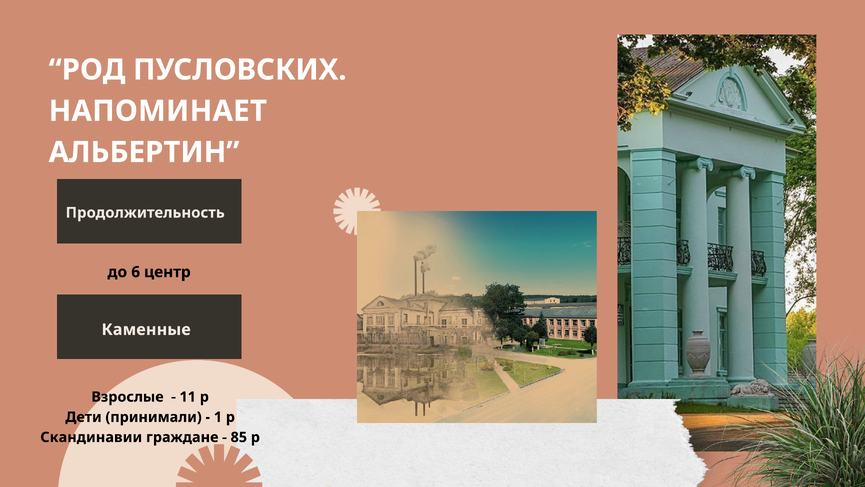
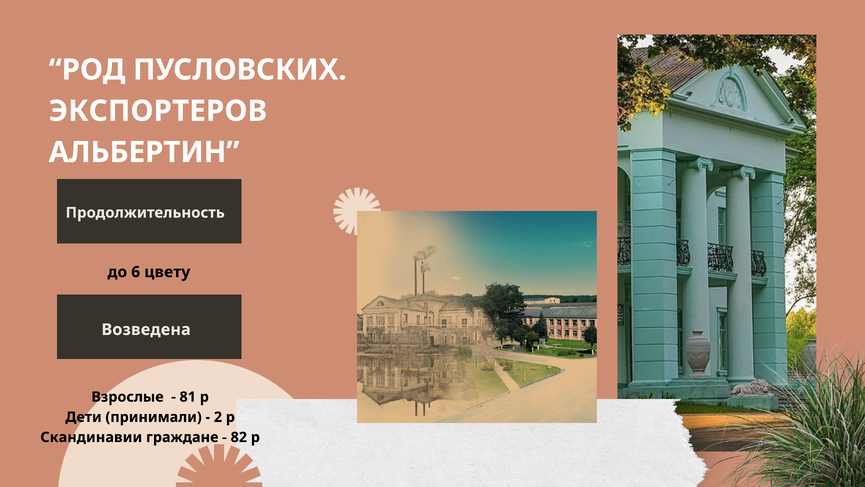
НАПОМИНАЕТ: НАПОМИНАЕТ -> ЭКСПОРТЕРОВ (158, 111)
центр: центр -> цвету (167, 272)
Каменные: Каменные -> Возведена (146, 329)
11: 11 -> 81 (188, 397)
1: 1 -> 2 (218, 417)
85: 85 -> 82 (239, 437)
